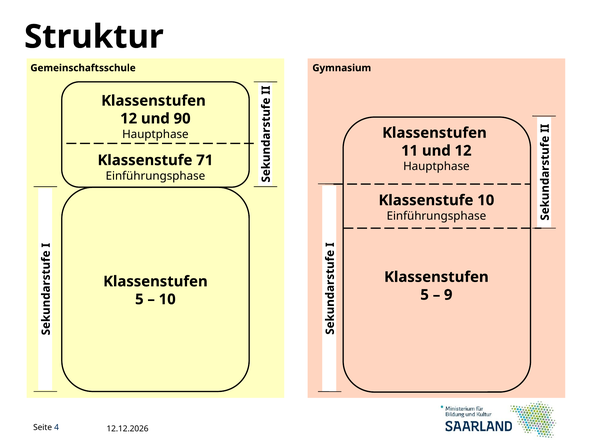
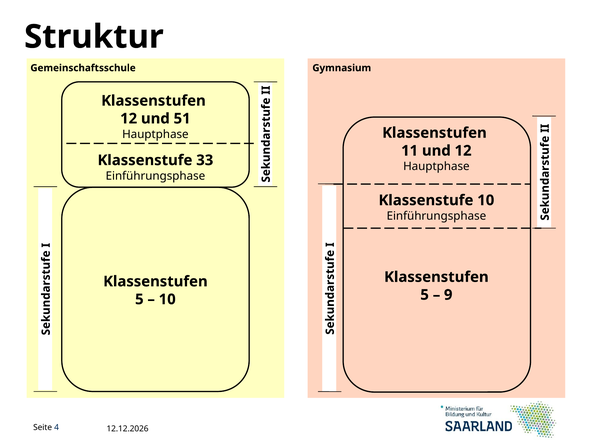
90: 90 -> 51 (182, 119)
71: 71 -> 33 (205, 160)
